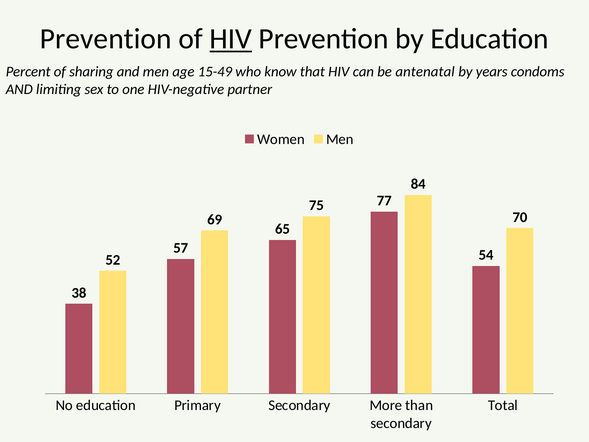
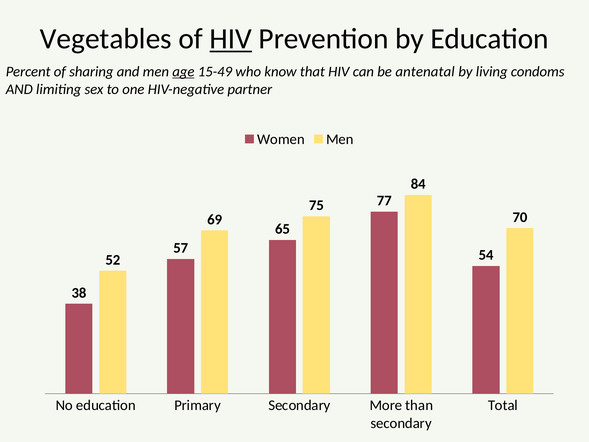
Prevention: Prevention -> Vegetables (106, 39)
age underline: none -> present (183, 72)
years: years -> living (492, 72)
